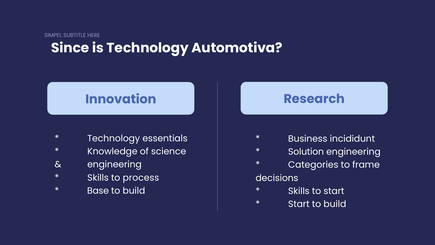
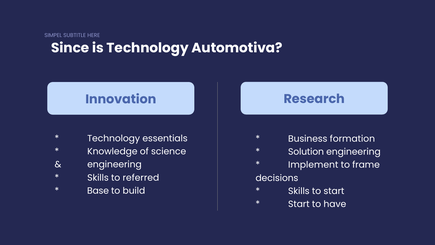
incididunt: incididunt -> formation (352, 139)
Categories: Categories -> Implement (313, 165)
process: process -> referred (141, 177)
build: build -> have (335, 204)
